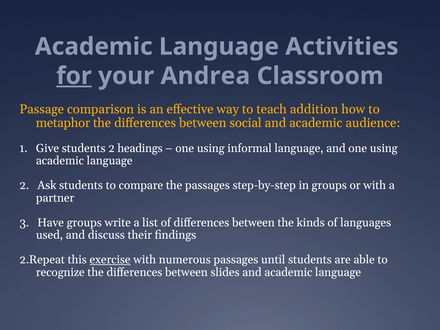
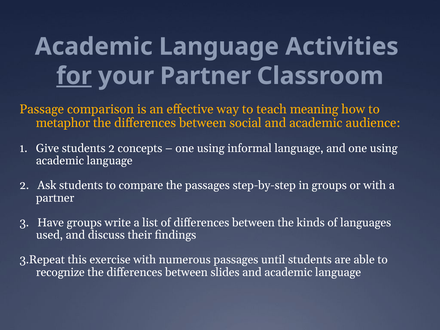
your Andrea: Andrea -> Partner (206, 76)
addition: addition -> meaning (314, 109)
headings: headings -> concepts (140, 148)
2.Repeat: 2.Repeat -> 3.Repeat (42, 260)
exercise underline: present -> none (110, 260)
